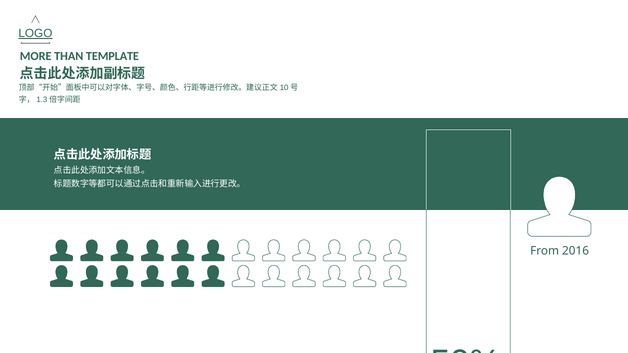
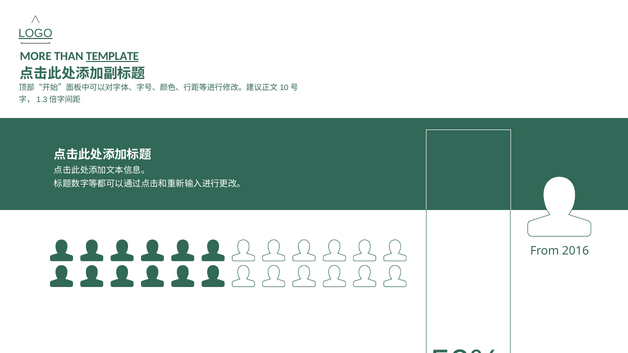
TEMPLATE underline: none -> present (112, 56)
